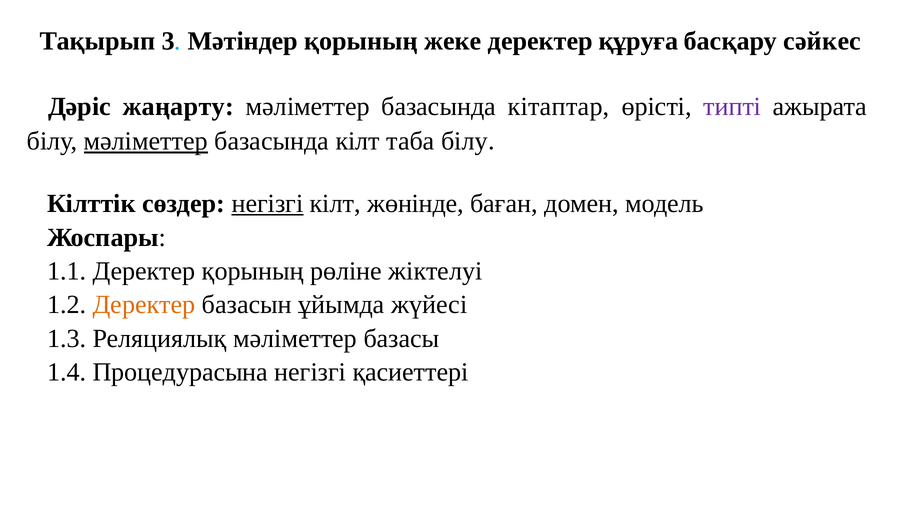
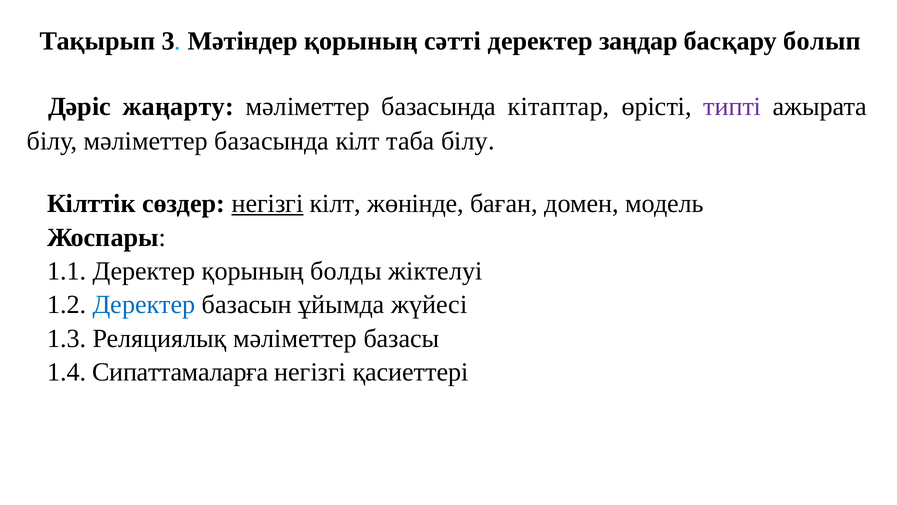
жеке: жеке -> сәтті (453, 41)
құруға: құруға -> заңдар (638, 41)
сәйкес: сәйкес -> болып (822, 41)
мәліметтер underline: present -> none (146, 141)
рөліне: рөліне -> болды (346, 271)
Деректер colour: orange -> blue (144, 305)
Процедурасына: Процедурасына -> Сипаттамаларға (180, 372)
